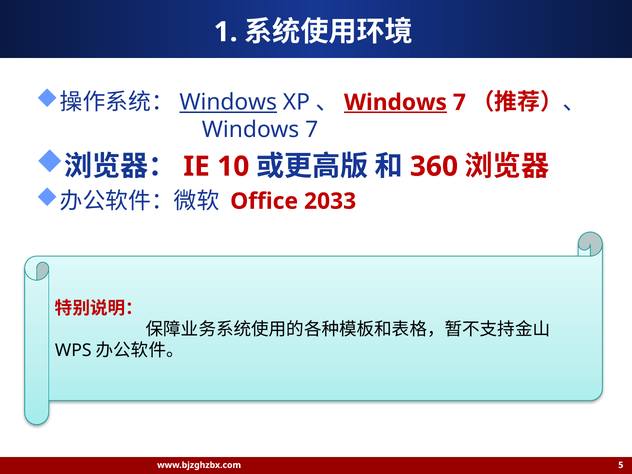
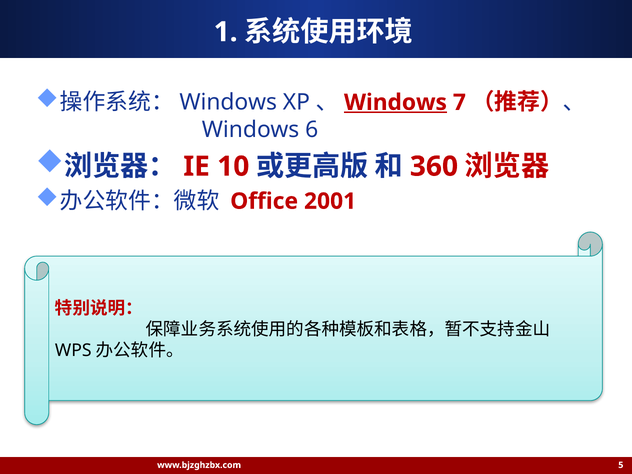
Windows underline: present -> none (228, 102)
7: 7 -> 6 (312, 130)
2033: 2033 -> 2001 (330, 201)
